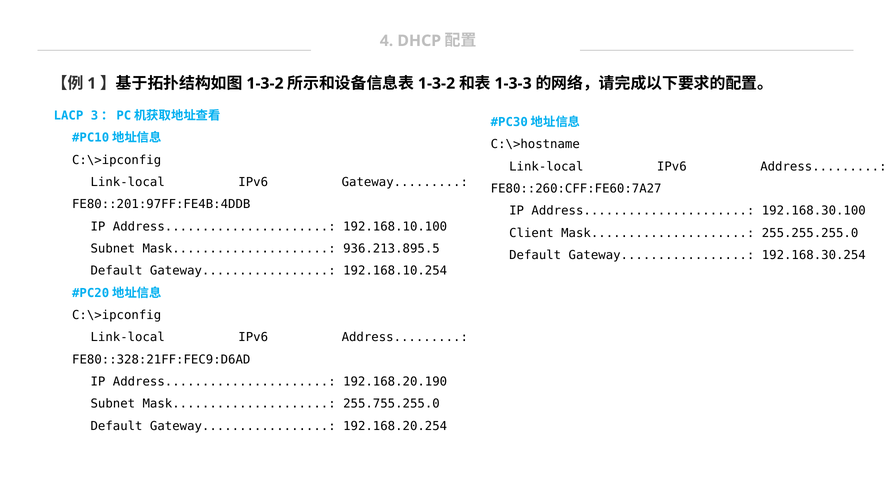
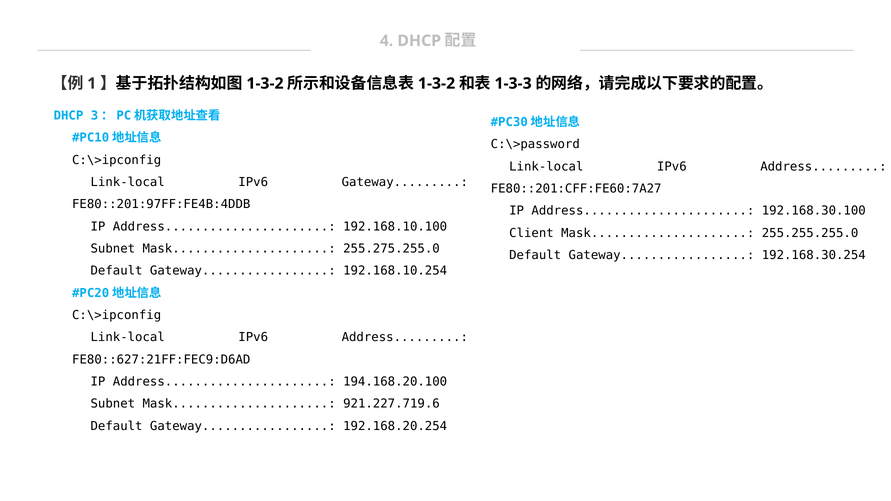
LACP: LACP -> DHCP (68, 116)
C:\>hostname: C:\>hostname -> C:\>password (535, 144)
FE80::260:CFF:FE60:7A27: FE80::260:CFF:FE60:7A27 -> FE80::201:CFF:FE60:7A27 (576, 189)
936.213.895.5: 936.213.895.5 -> 255.275.255.0 (391, 249)
FE80::328:21FF:FEC9:D6AD: FE80::328:21FF:FEC9:D6AD -> FE80::627:21FF:FEC9:D6AD (161, 360)
192.168.20.190: 192.168.20.190 -> 194.168.20.100 (395, 382)
255.755.255.0: 255.755.255.0 -> 921.227.719.6 (391, 404)
